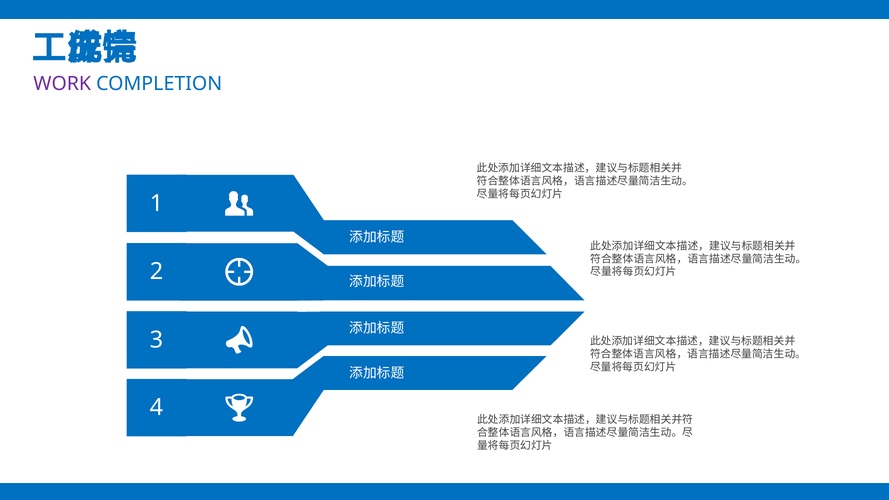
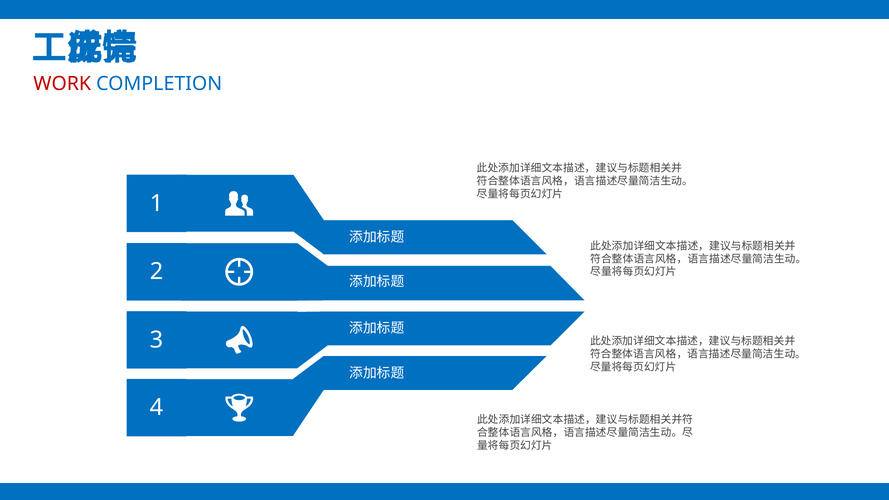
WORK colour: purple -> red (62, 84)
